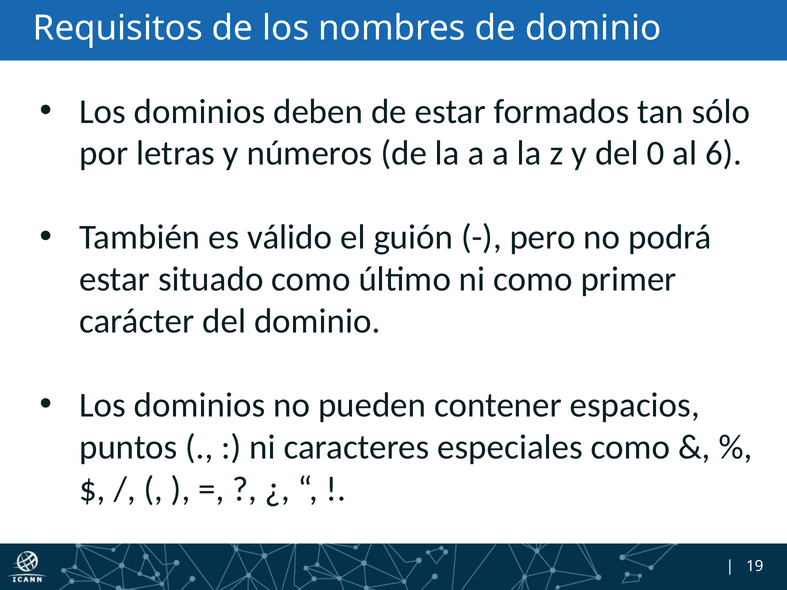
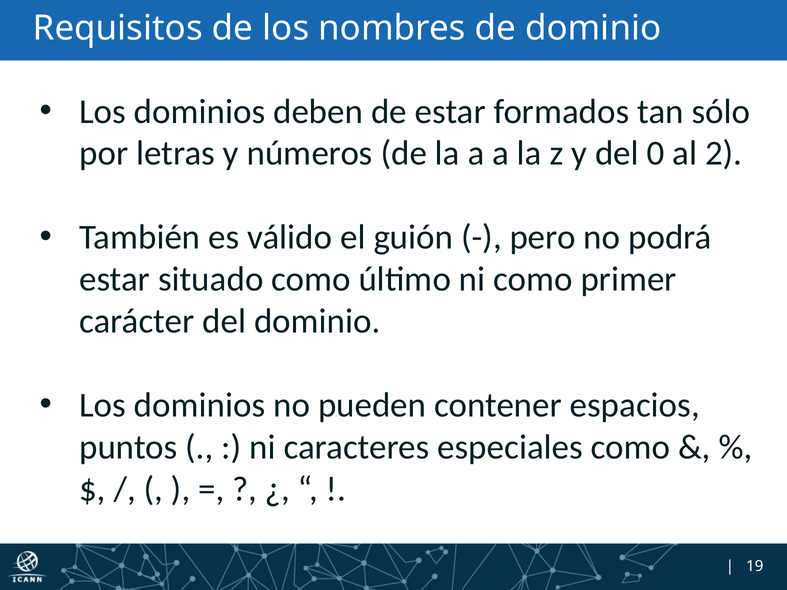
6: 6 -> 2 (724, 154)
